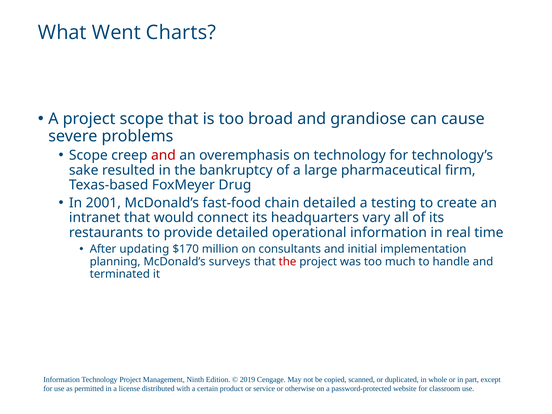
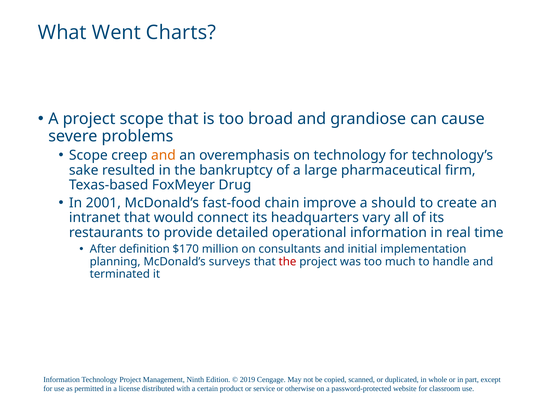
and colour: red -> orange (163, 155)
chain detailed: detailed -> improve (330, 203)
testing: testing -> should (394, 203)
updating: updating -> definition (145, 249)
